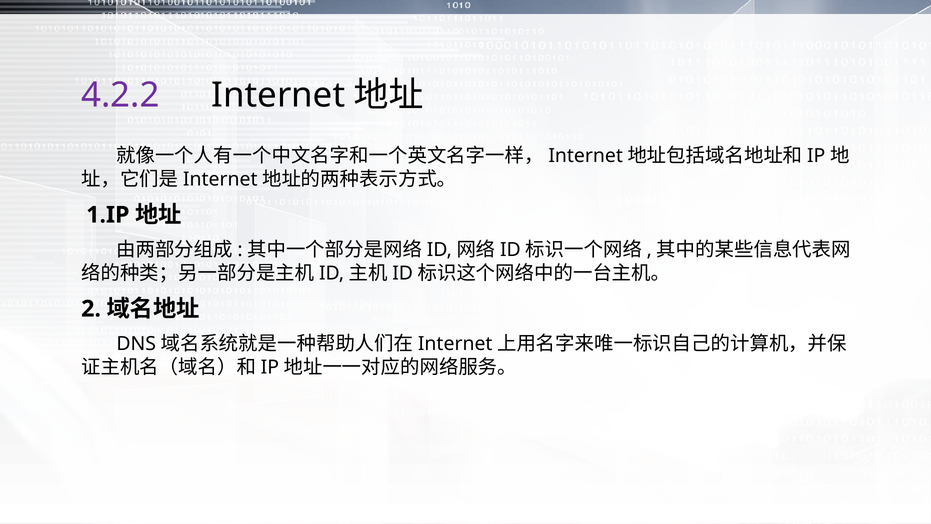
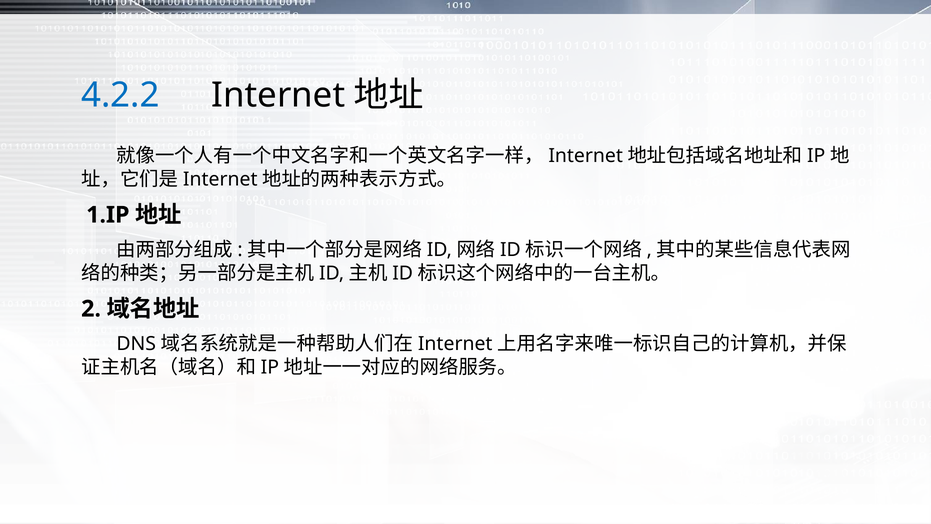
4.2.2 colour: purple -> blue (120, 95)
